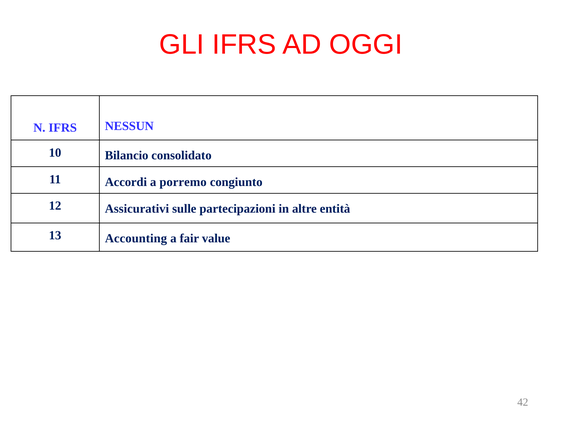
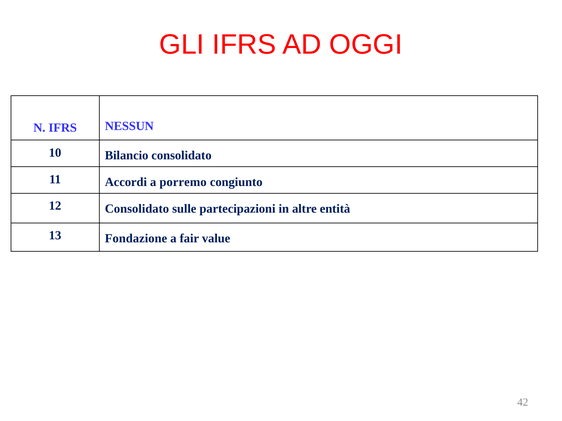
12 Assicurativi: Assicurativi -> Consolidato (137, 209)
Accounting: Accounting -> Fondazione (136, 239)
